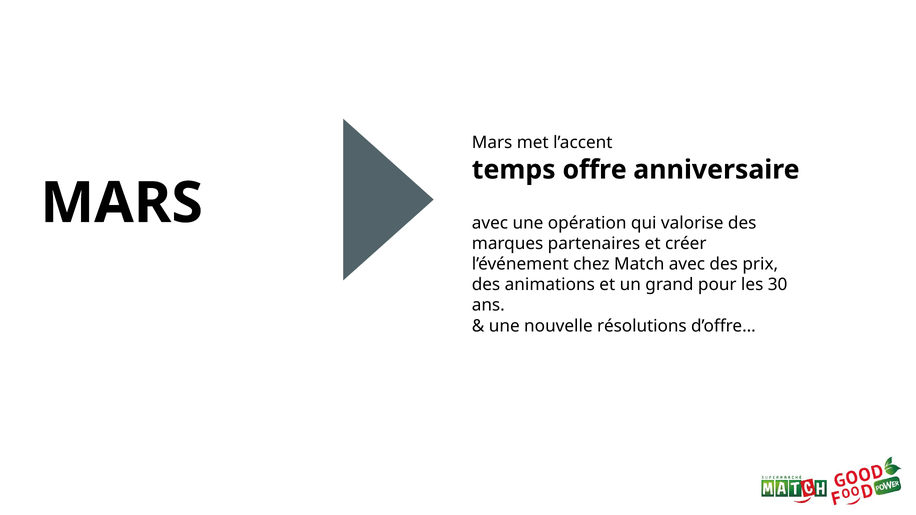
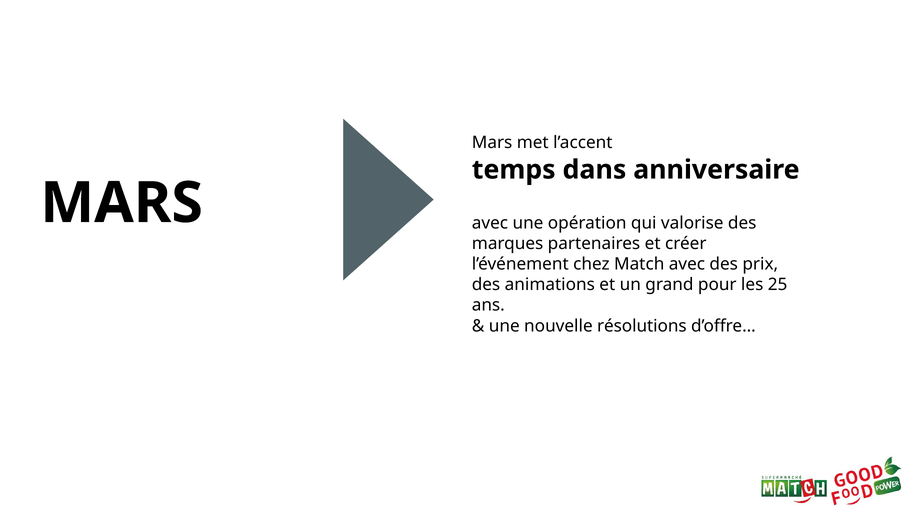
offre: offre -> dans (594, 170)
30: 30 -> 25 (778, 285)
